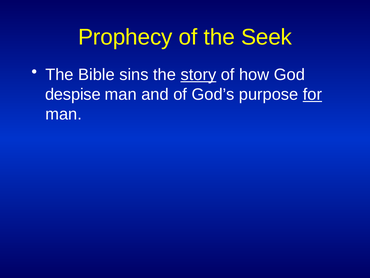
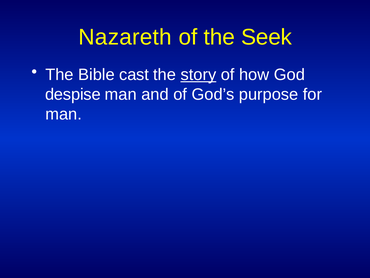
Prophecy: Prophecy -> Nazareth (125, 37)
sins: sins -> cast (134, 75)
for underline: present -> none (312, 94)
